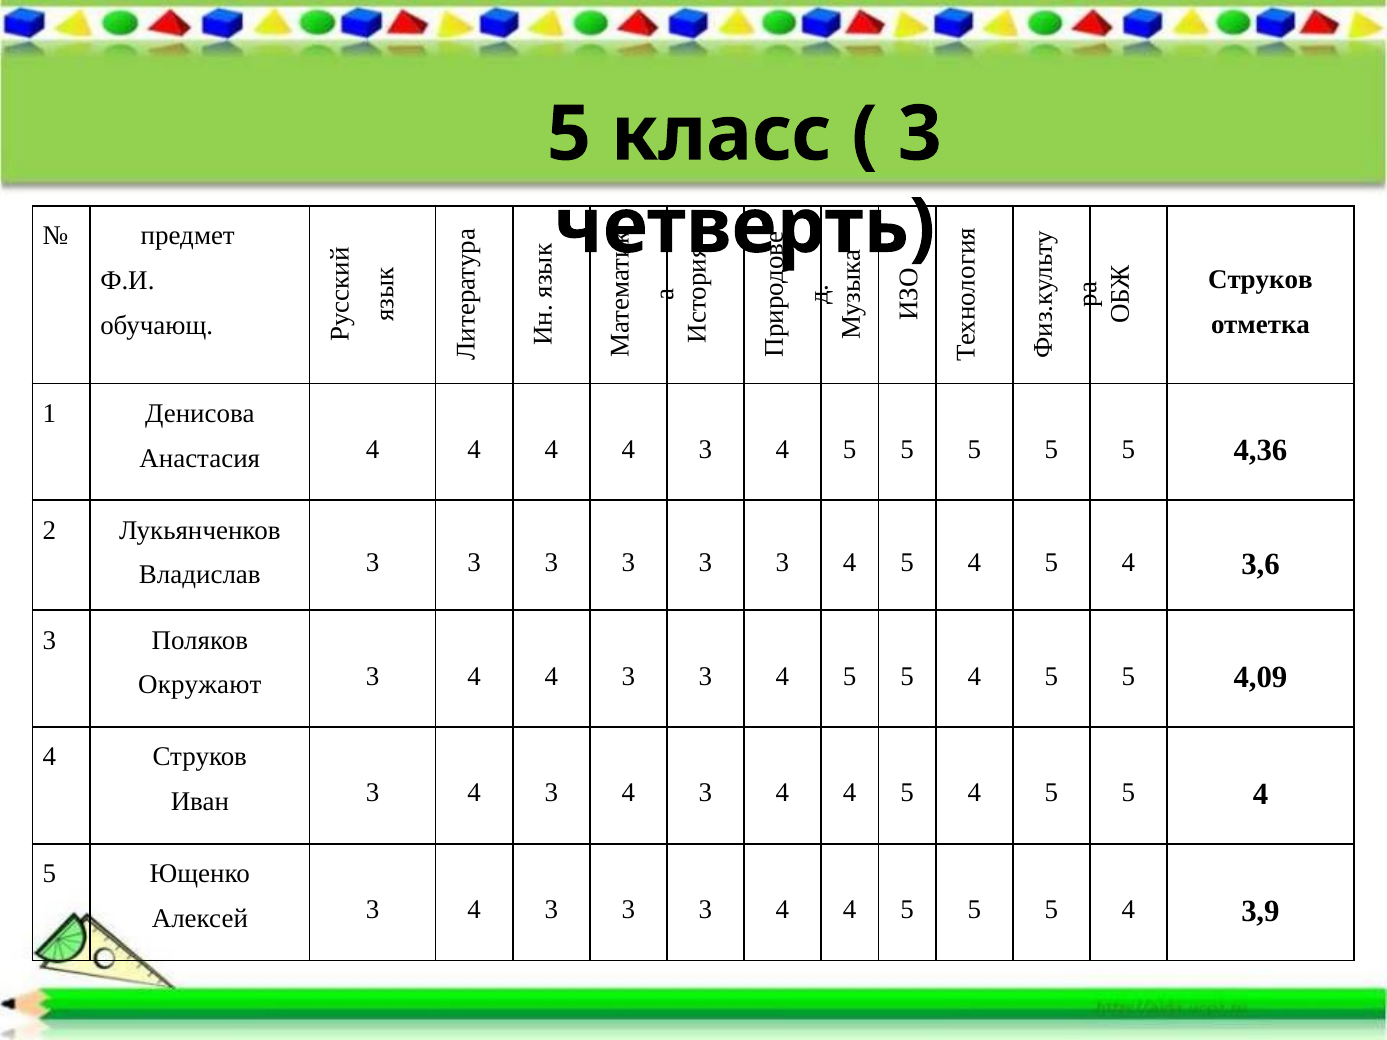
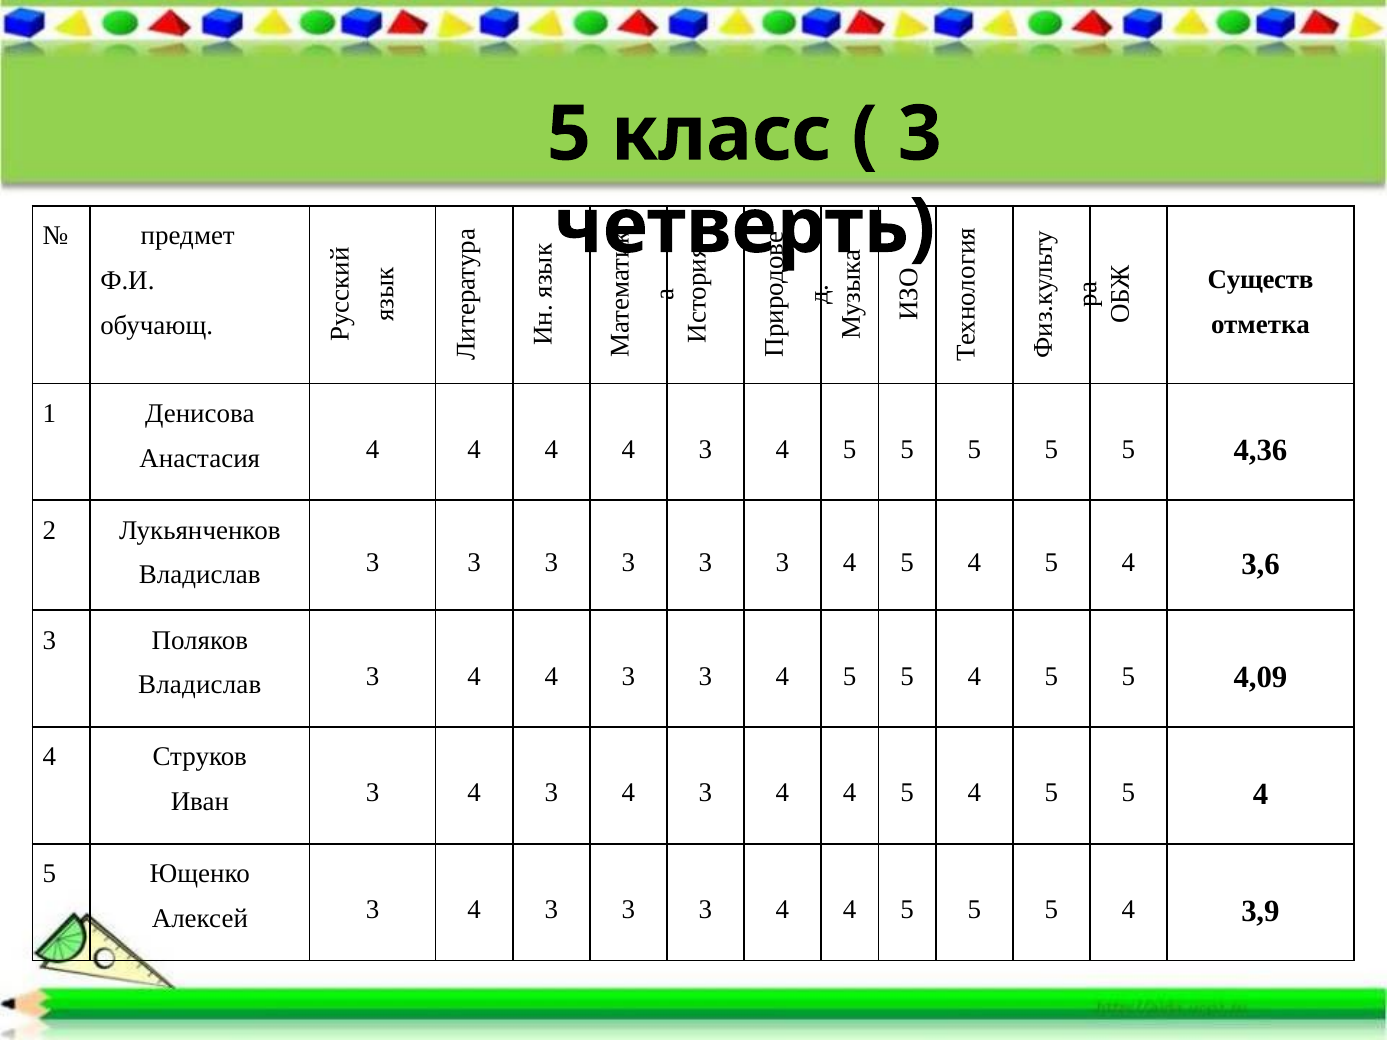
Струков: Струков -> Существ (1260, 280)
Окружают: Окружают -> Владислав (200, 685)
